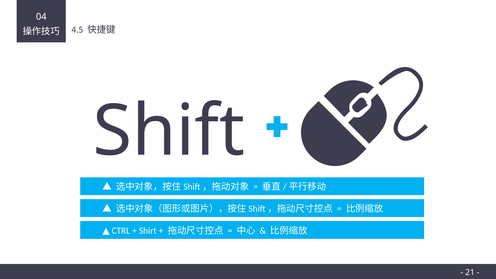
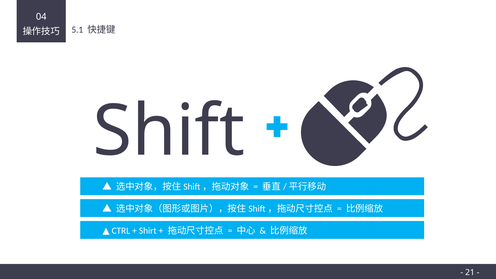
4.5: 4.5 -> 5.1 (77, 30)
